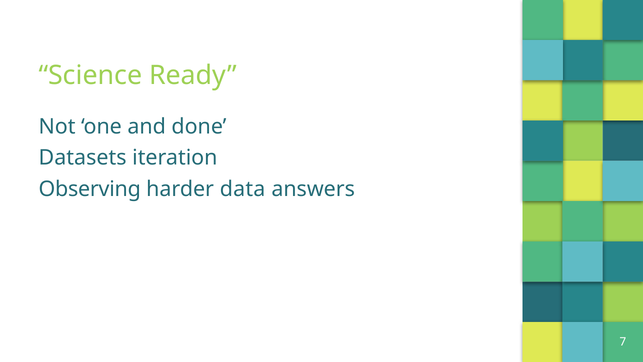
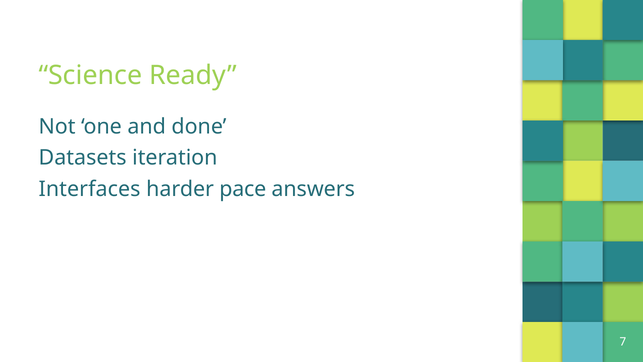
Observing: Observing -> Interfaces (90, 189)
data: data -> pace (243, 189)
